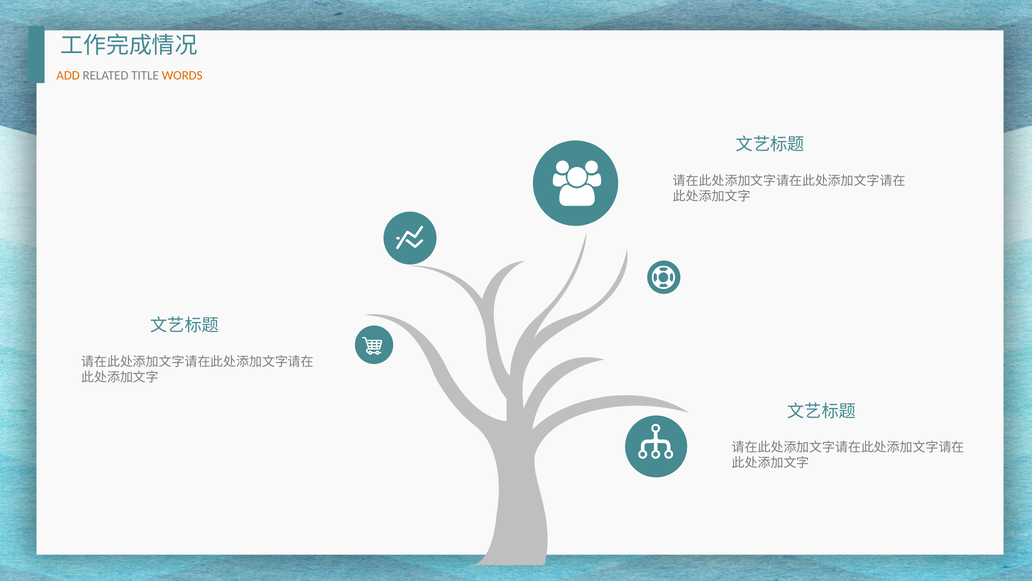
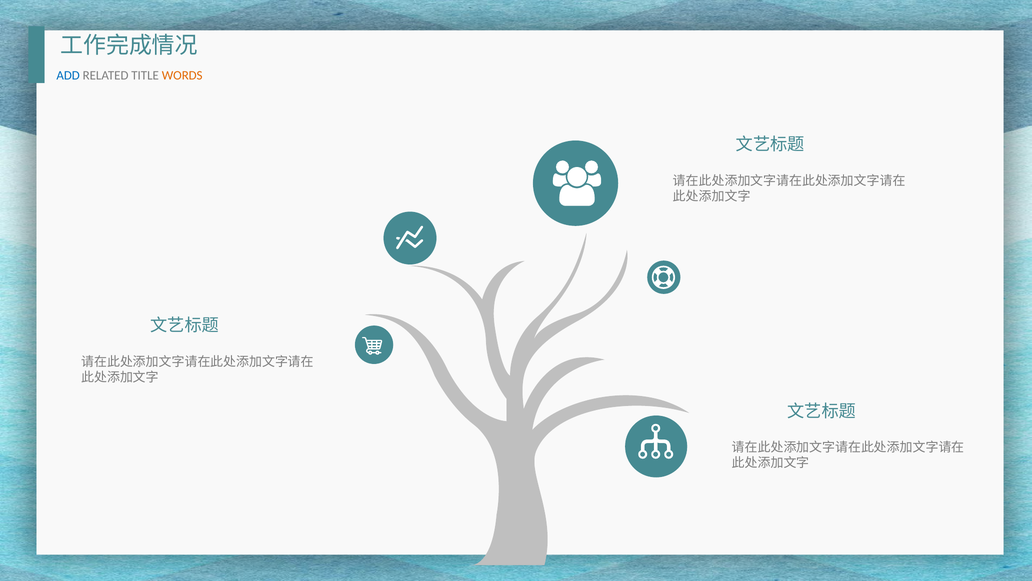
ADD colour: orange -> blue (68, 75)
